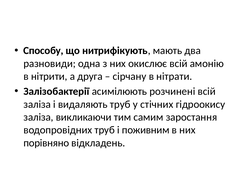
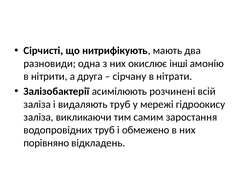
Способу: Способу -> Сірчисті (43, 51)
окислює всій: всій -> інші (179, 63)
стічних: стічних -> мережі (157, 104)
поживним: поживним -> обмежено (146, 130)
